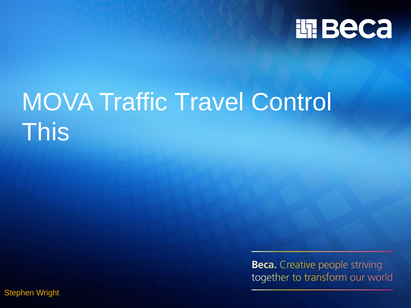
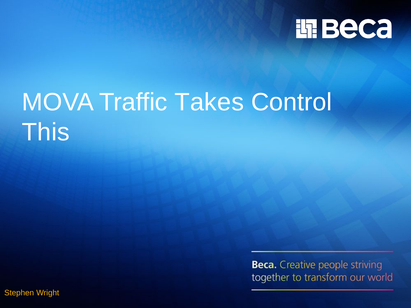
Travel: Travel -> Takes (209, 102)
